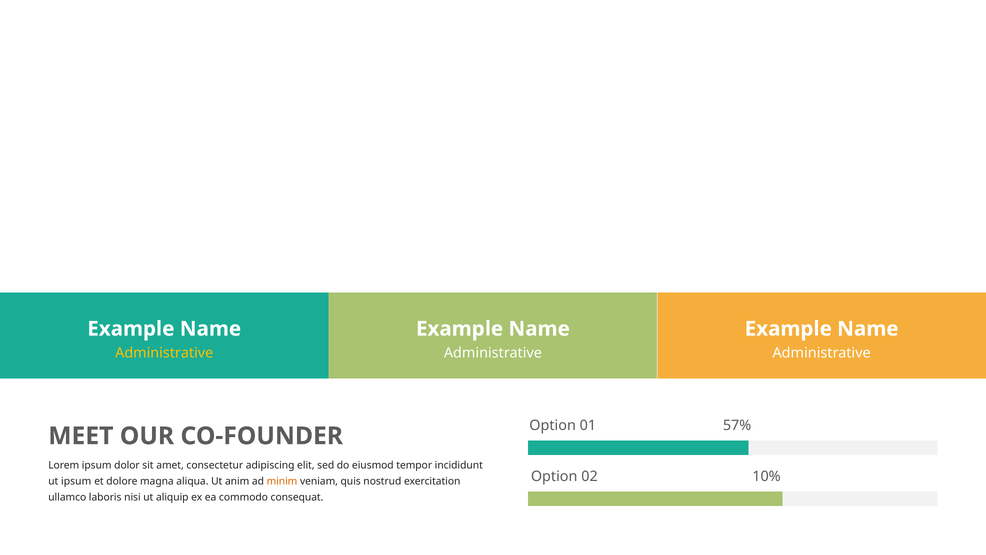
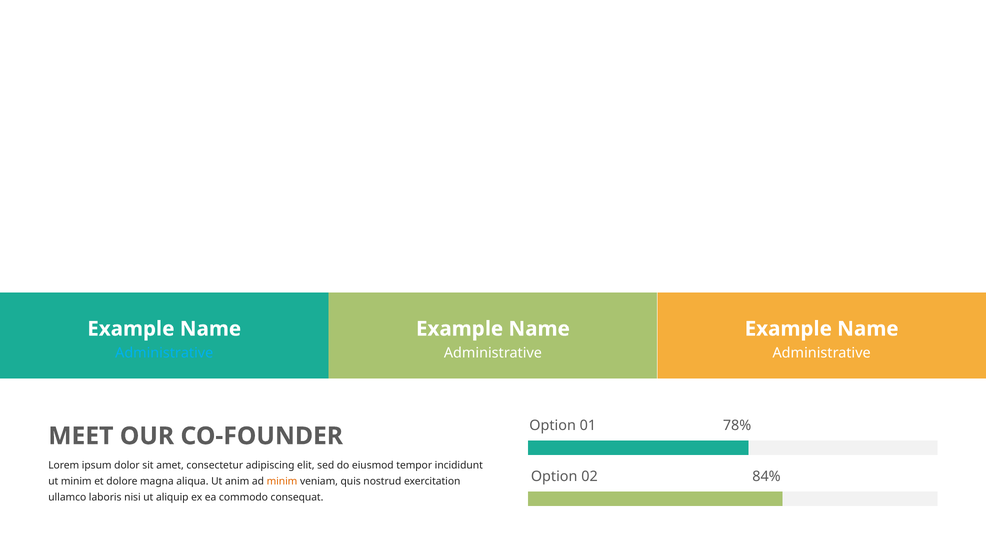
Administrative colour: yellow -> light blue (164, 353)
57%: 57% -> 78% (737, 425)
10%: 10% -> 84% (767, 476)
ut ipsum: ipsum -> minim (76, 481)
